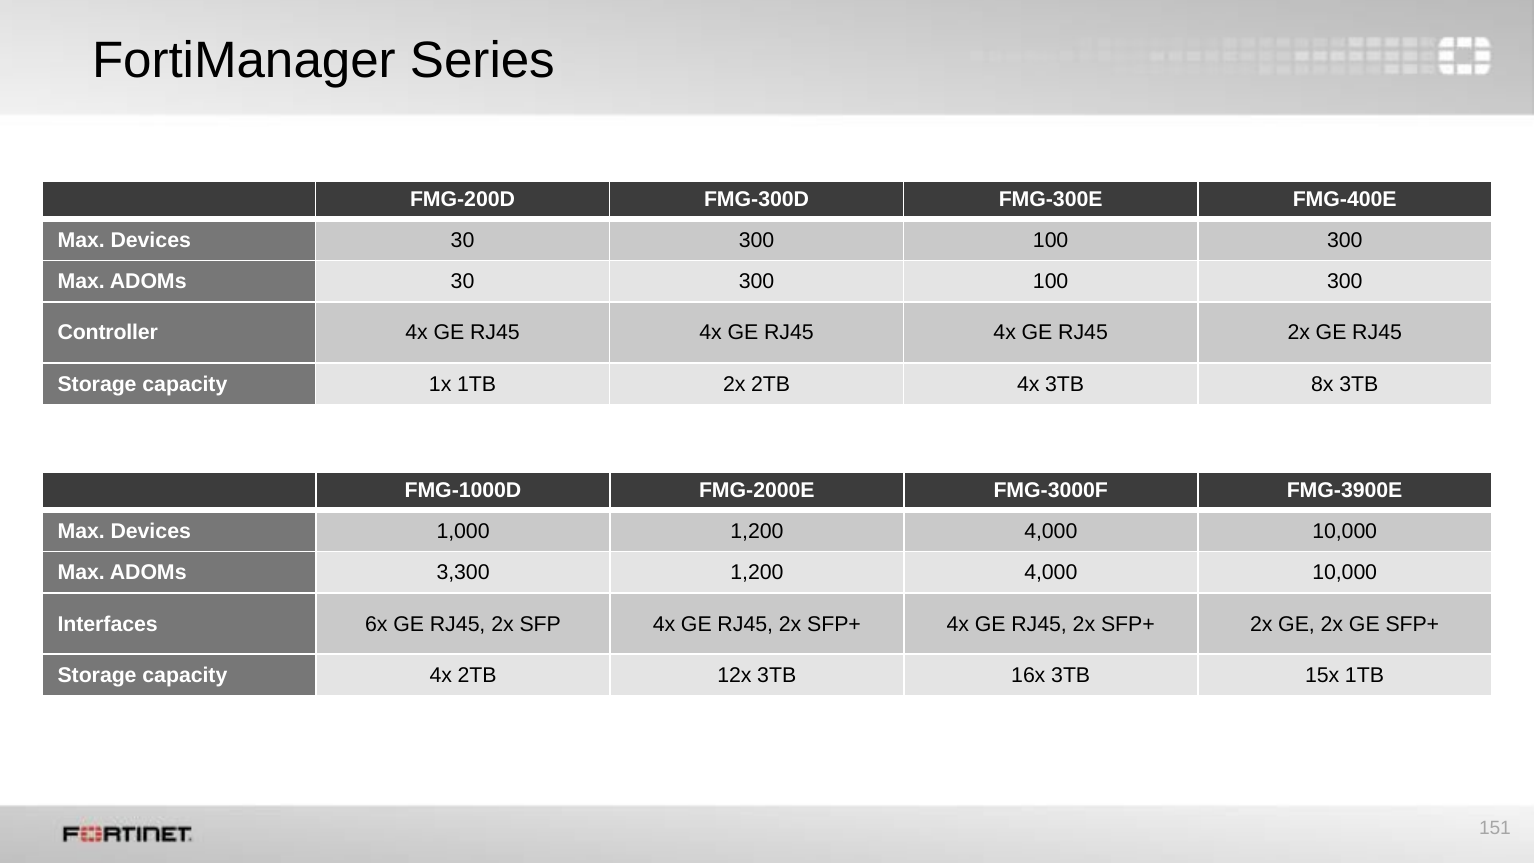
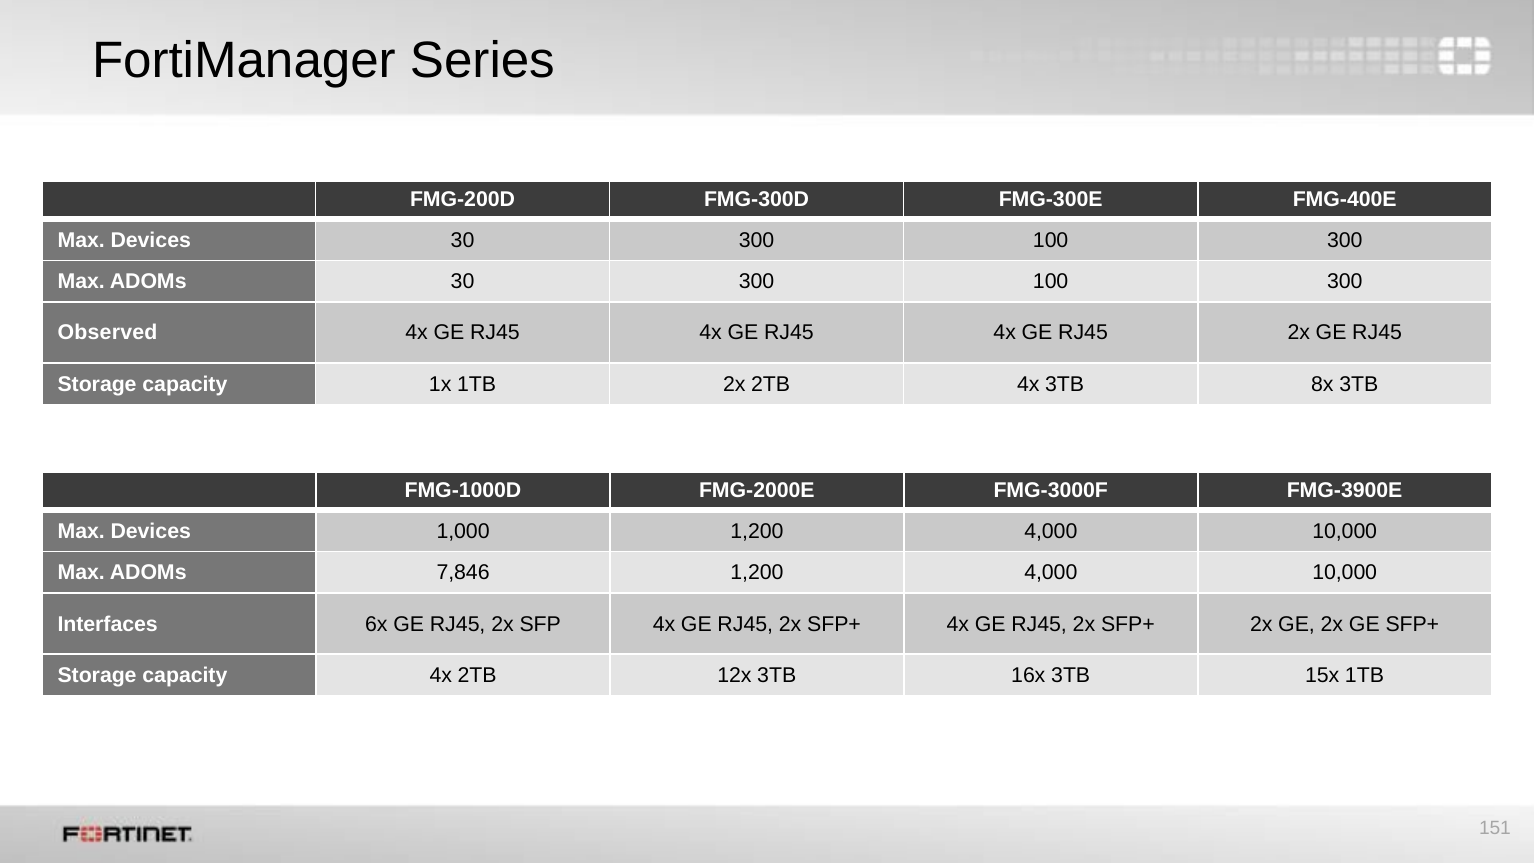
Controller: Controller -> Observed (108, 333)
3,300: 3,300 -> 7,846 (463, 573)
